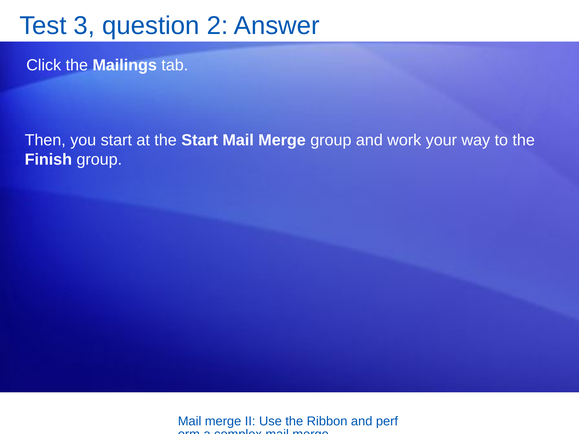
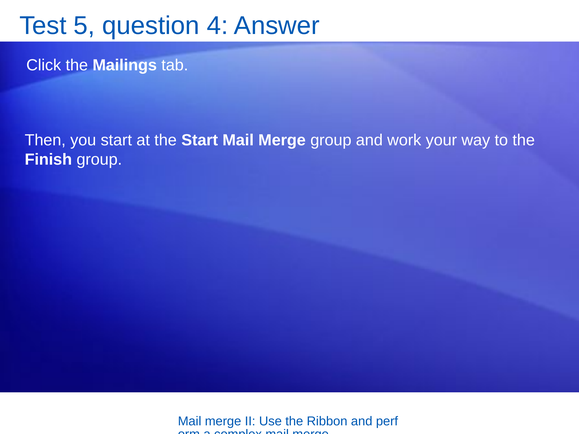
3: 3 -> 5 (84, 26)
2: 2 -> 4 (217, 26)
